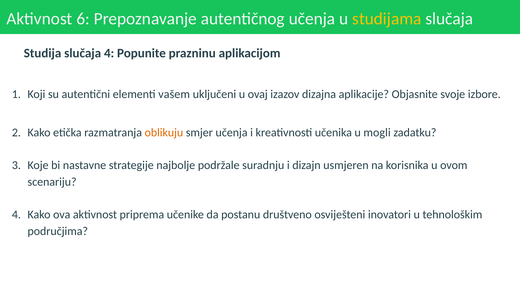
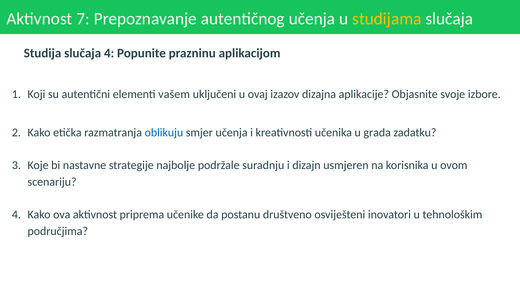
6: 6 -> 7 (83, 19)
oblikuju colour: orange -> blue (164, 132)
mogli: mogli -> grada (377, 132)
